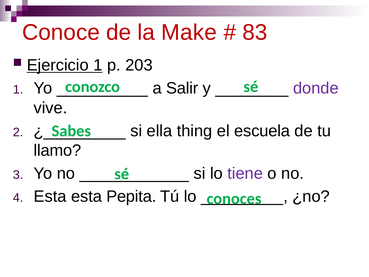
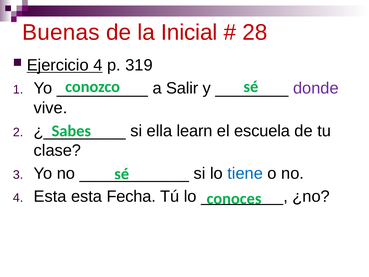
Conoce: Conoce -> Buenas (61, 32)
Make: Make -> Inicial (189, 32)
83: 83 -> 28 (255, 32)
Ejercicio 1: 1 -> 4 (98, 65)
203: 203 -> 319 (139, 65)
thing: thing -> learn (195, 131)
llamo: llamo -> clase (57, 150)
tiene colour: purple -> blue (245, 173)
Pepita: Pepita -> Fecha (131, 196)
